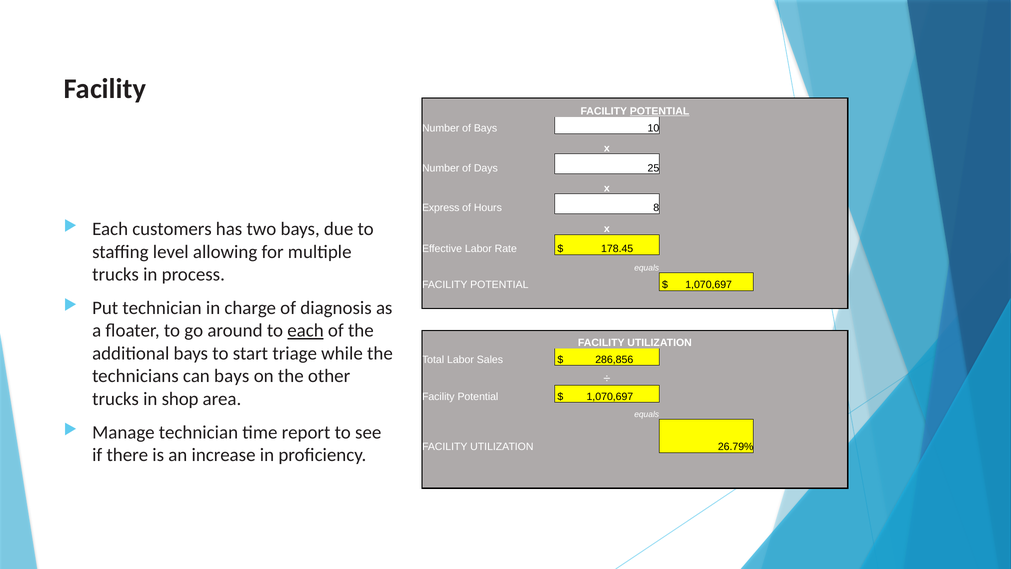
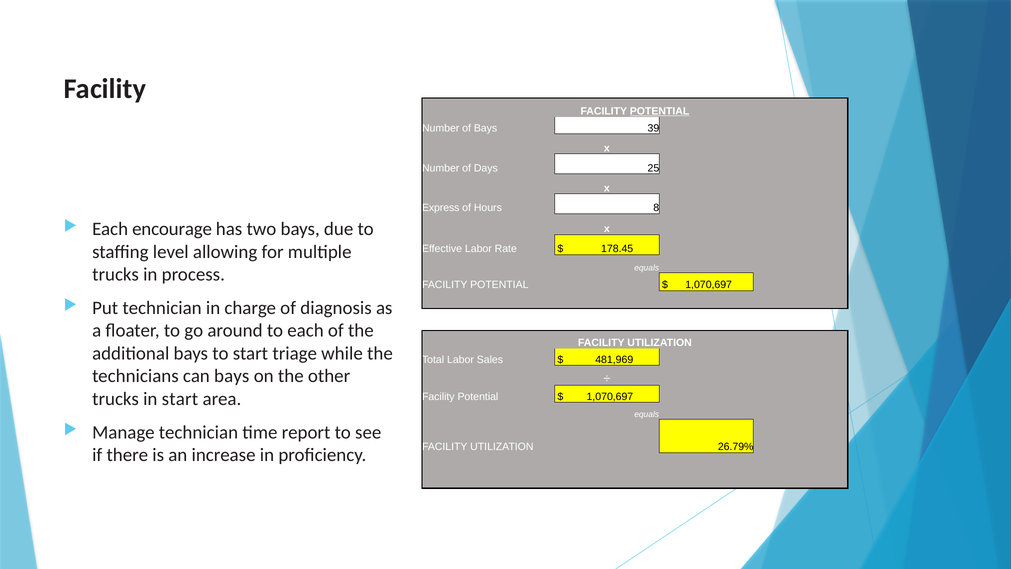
10: 10 -> 39 (653, 128)
customers: customers -> encourage (172, 229)
each underline: present -> none (306, 330)
286,856: 286,856 -> 481,969 (614, 359)
in shop: shop -> start (180, 399)
